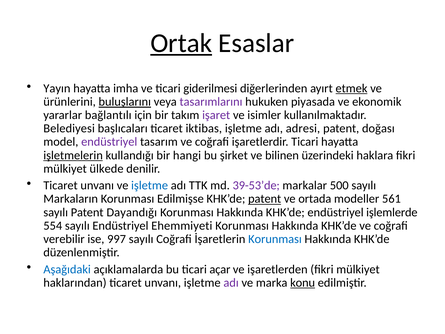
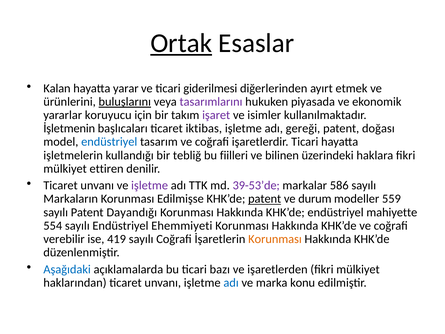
Yayın: Yayın -> Kalan (57, 88)
imha: imha -> yarar (126, 88)
etmek underline: present -> none (351, 88)
bağlantılı: bağlantılı -> koruyucu (108, 115)
Belediyesi: Belediyesi -> İşletmenin (69, 128)
adresi: adresi -> gereği (303, 128)
endüstriyel colour: purple -> blue (109, 142)
işletmelerin underline: present -> none (73, 155)
hangi: hangi -> tebliğ (187, 155)
şirket: şirket -> fiilleri (234, 155)
ülkede: ülkede -> ettiren (107, 168)
işletme colour: blue -> purple (150, 185)
500: 500 -> 586 (339, 185)
ortada: ortada -> durum (315, 199)
561: 561 -> 559 (391, 199)
işlemlerde: işlemlerde -> mahiyette (392, 212)
997: 997 -> 419 (117, 239)
Korunması colour: blue -> orange (275, 239)
açar: açar -> bazı (220, 269)
adı colour: purple -> blue (231, 282)
konu underline: present -> none (303, 282)
